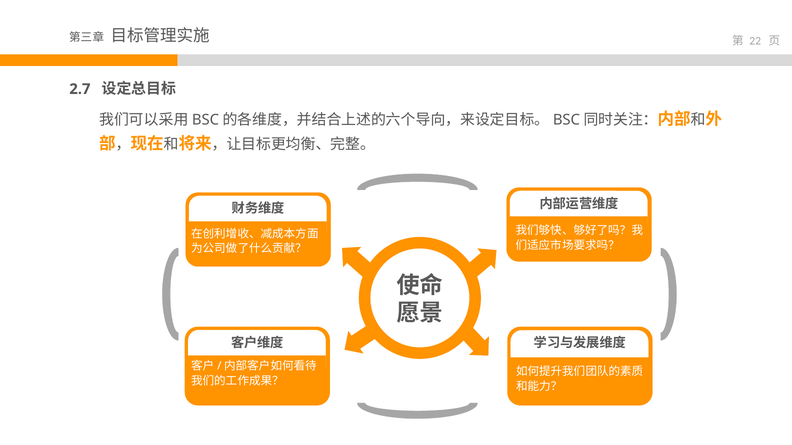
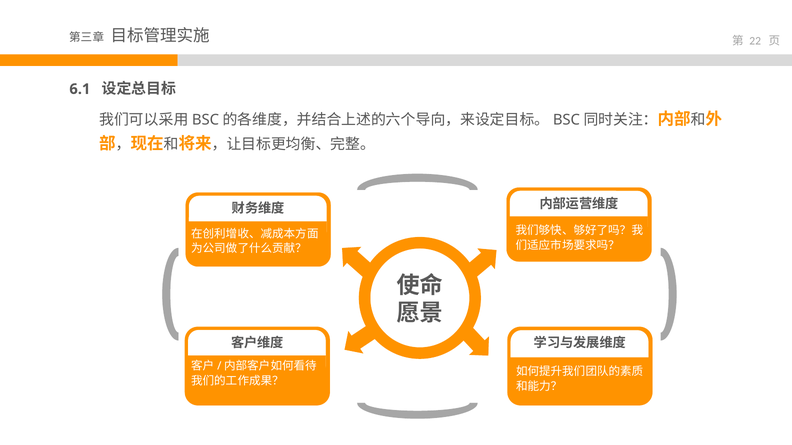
2.7: 2.7 -> 6.1 (80, 89)
